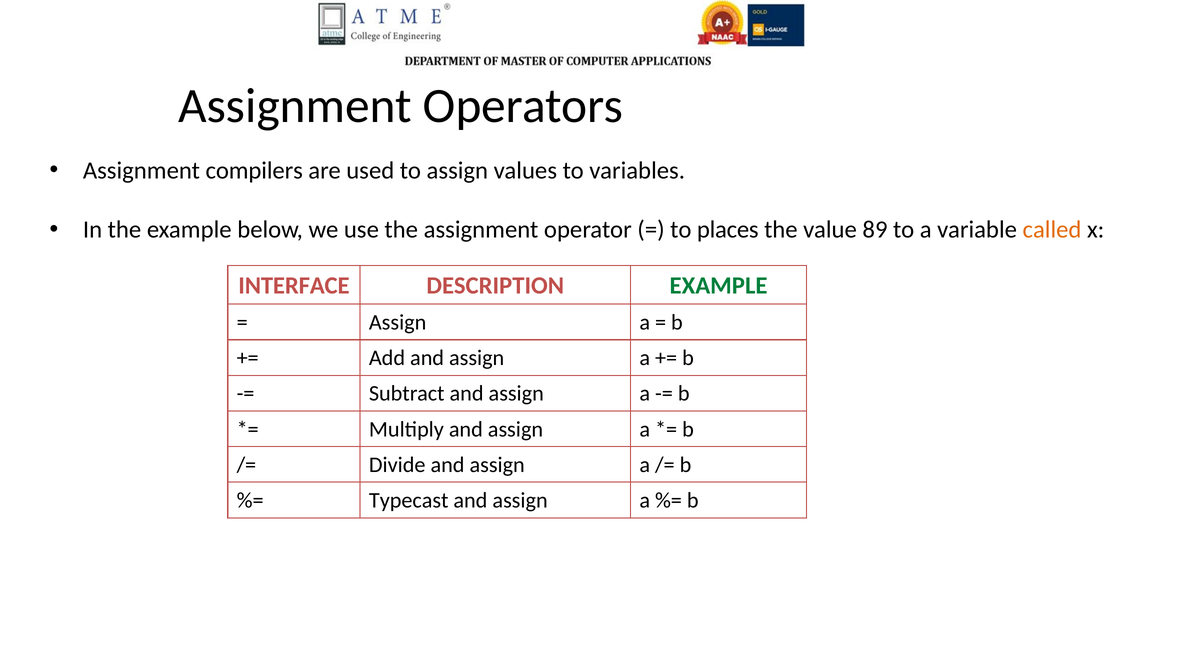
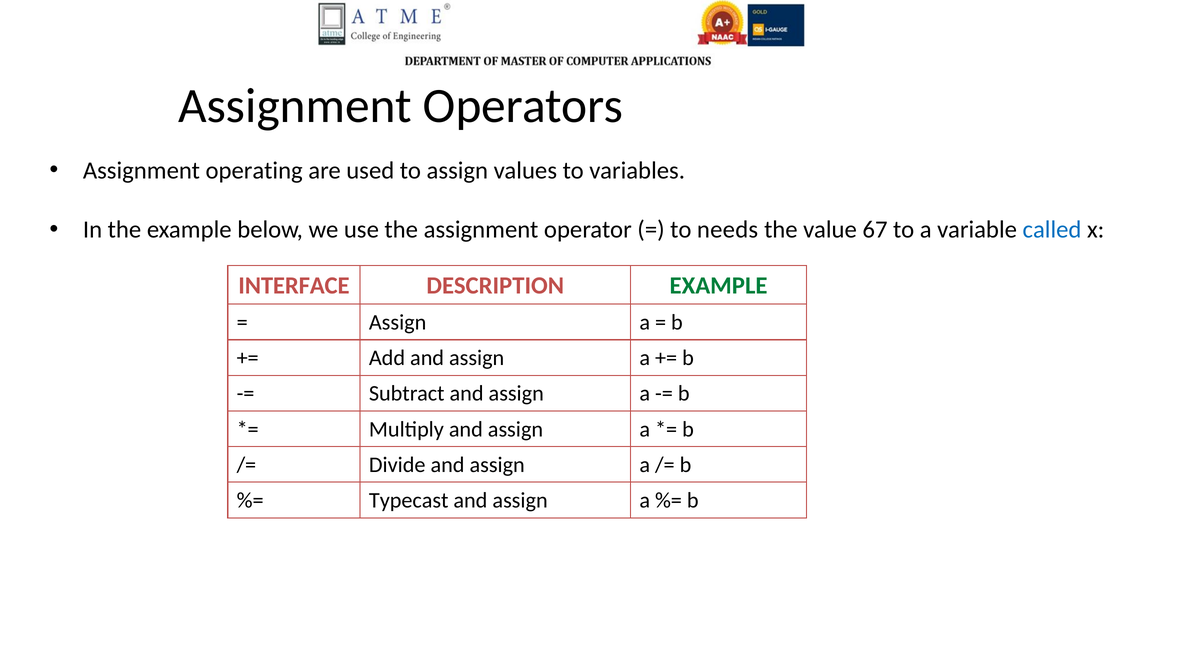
compilers: compilers -> operating (254, 171)
places: places -> needs (728, 230)
89: 89 -> 67 (875, 230)
called colour: orange -> blue (1052, 230)
